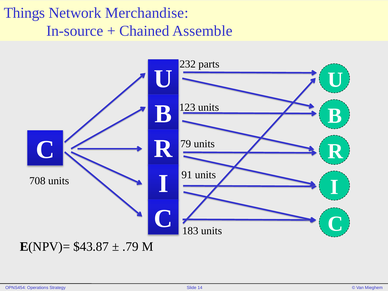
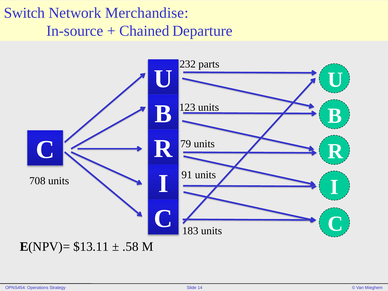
Things: Things -> Switch (24, 13)
Assemble: Assemble -> Departure (202, 31)
$43.87: $43.87 -> $13.11 (91, 247)
.79: .79 -> .58 (131, 247)
